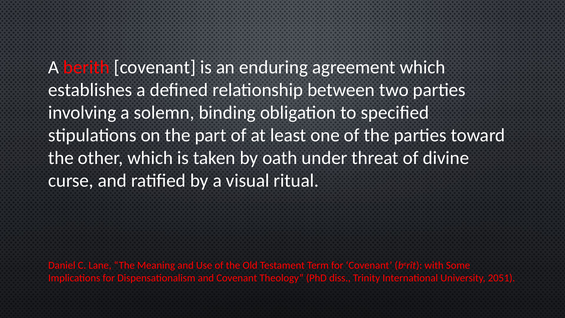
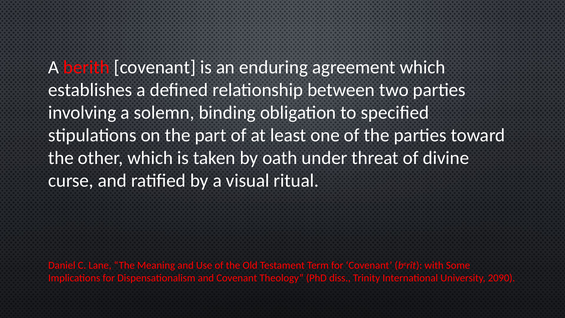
2051: 2051 -> 2090 (502, 278)
